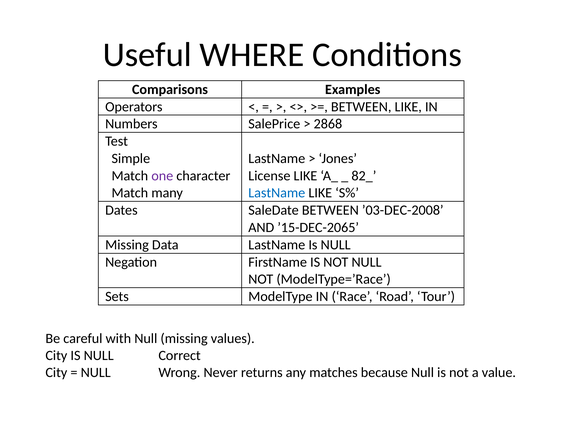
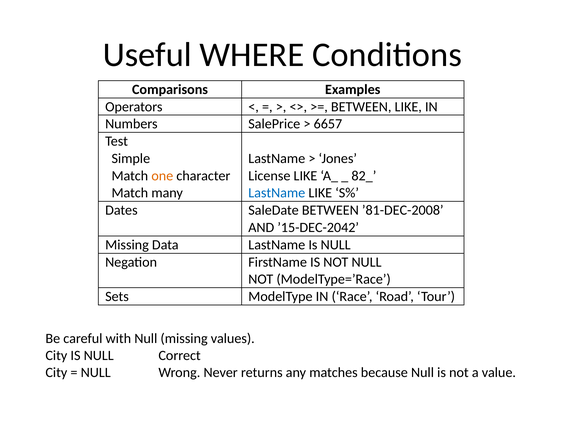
2868: 2868 -> 6657 (328, 124)
one colour: purple -> orange (162, 176)
’03-DEC-2008: ’03-DEC-2008 -> ’81-DEC-2008 (403, 210)
’15-DEC-2065: ’15-DEC-2065 -> ’15-DEC-2042 (318, 227)
